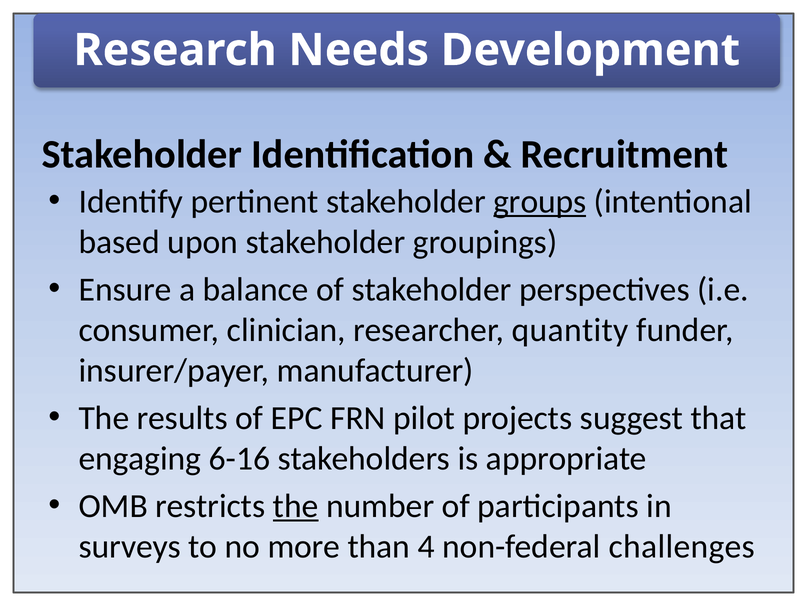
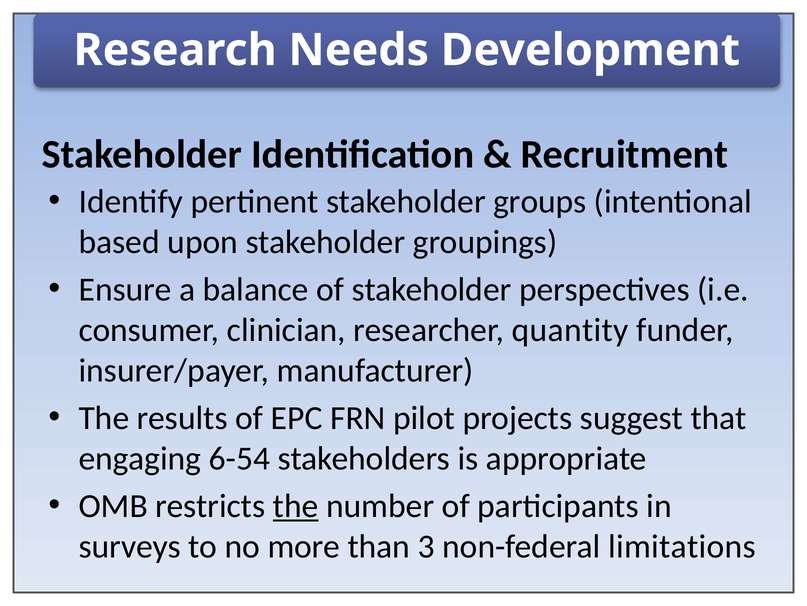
groups underline: present -> none (540, 201)
6-16: 6-16 -> 6-54 (239, 458)
4: 4 -> 3 (426, 546)
challenges: challenges -> limitations (682, 546)
